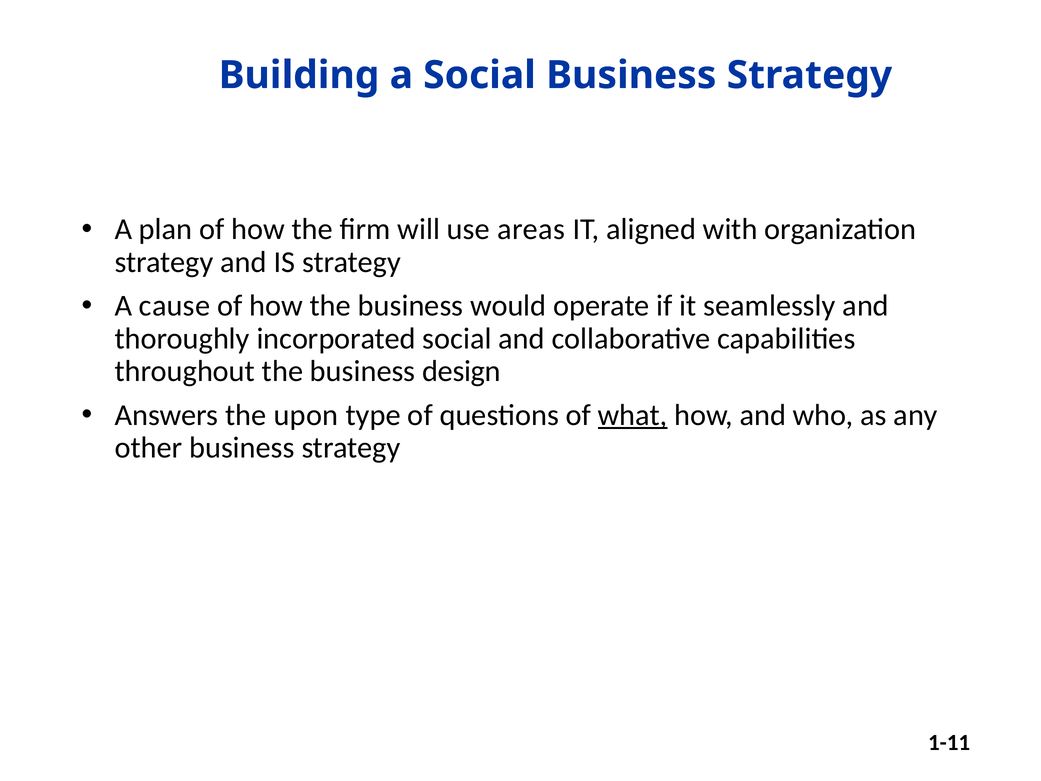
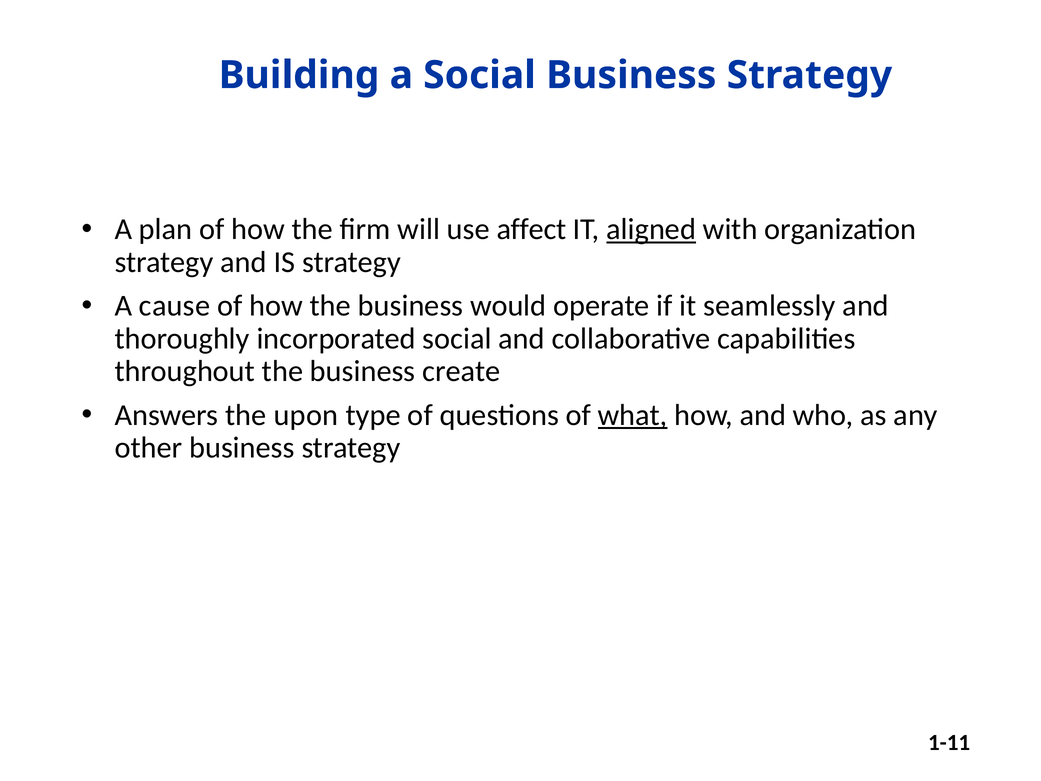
areas: areas -> affect (531, 229)
aligned underline: none -> present (651, 229)
design: design -> create (461, 371)
